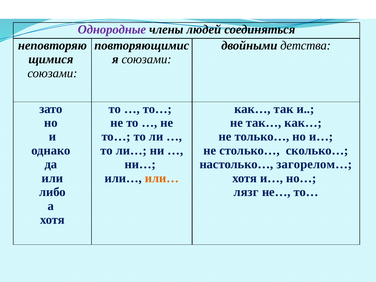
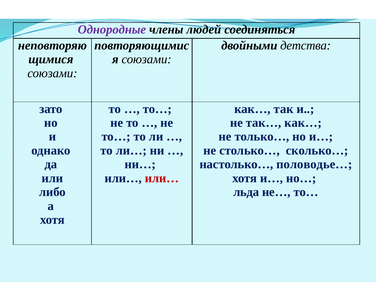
загорелом…: загорелом… -> половодье… (314, 164)
или… colour: orange -> red (162, 178)
лязг: лязг -> льда (246, 192)
